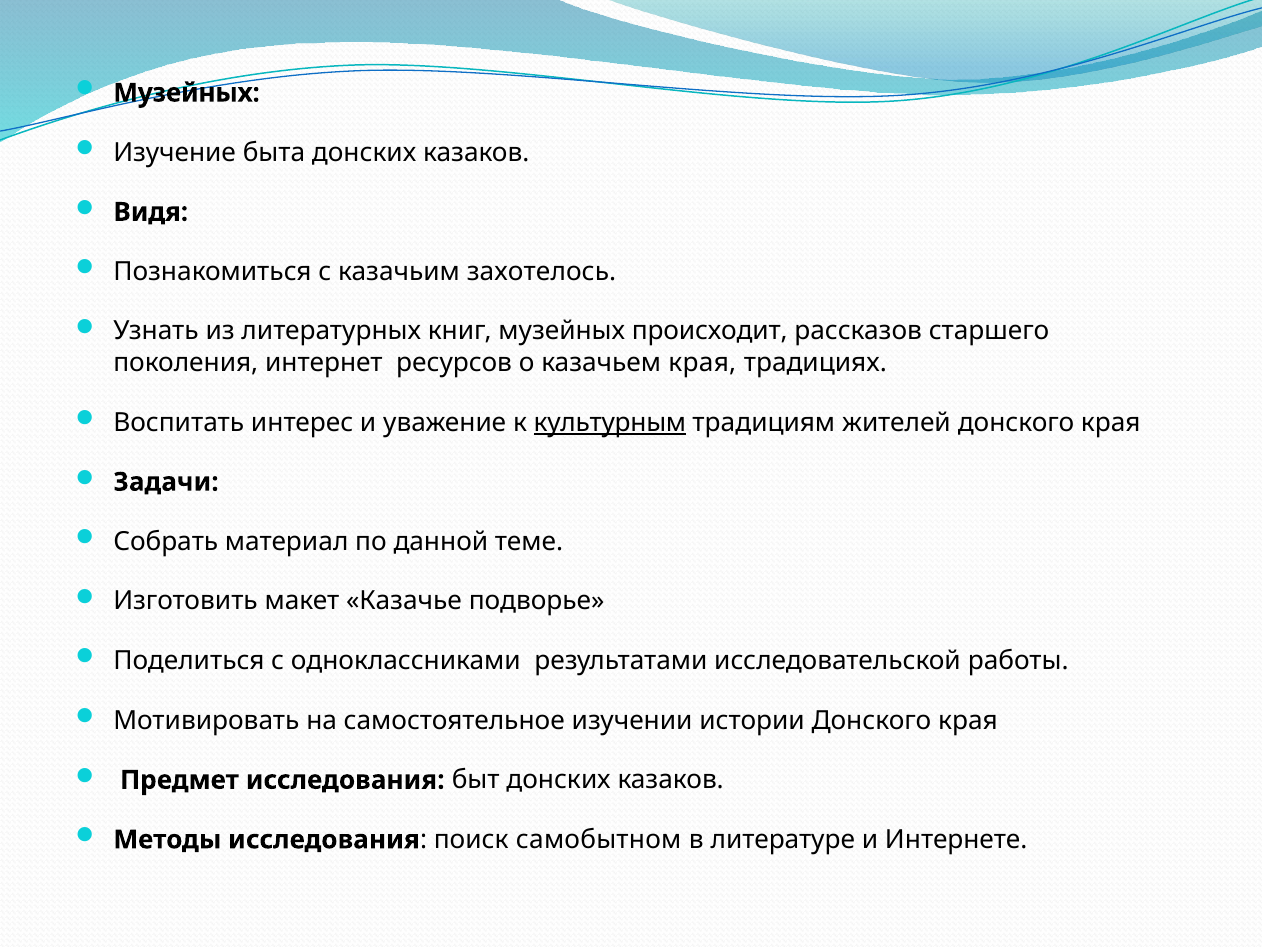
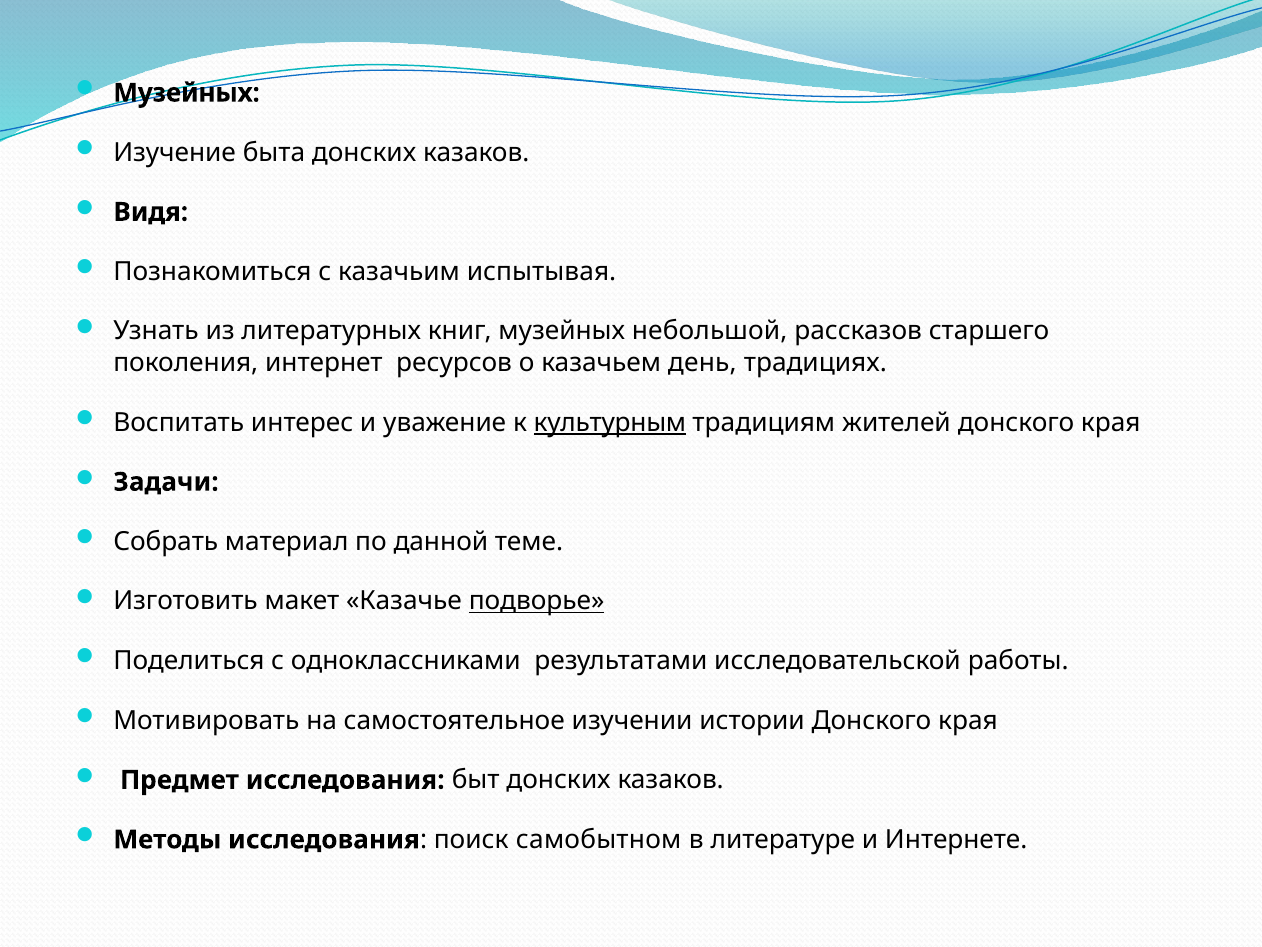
захотелось: захотелось -> испытывая (542, 272)
происходит: происходит -> небольшой (710, 331)
казачьем края: края -> день (702, 363)
подворье underline: none -> present (537, 601)
